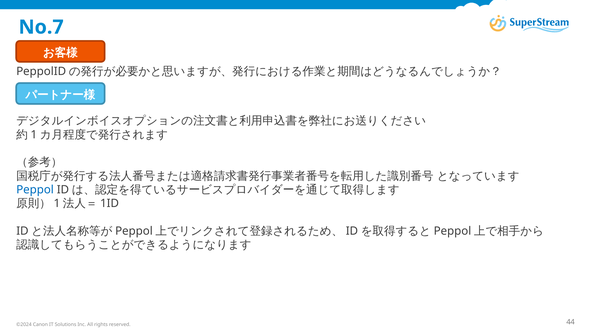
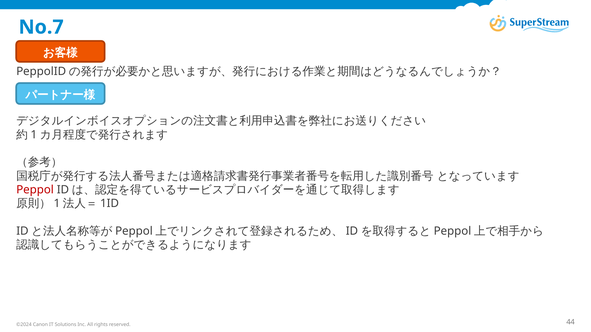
Peppol colour: blue -> red (35, 190)
